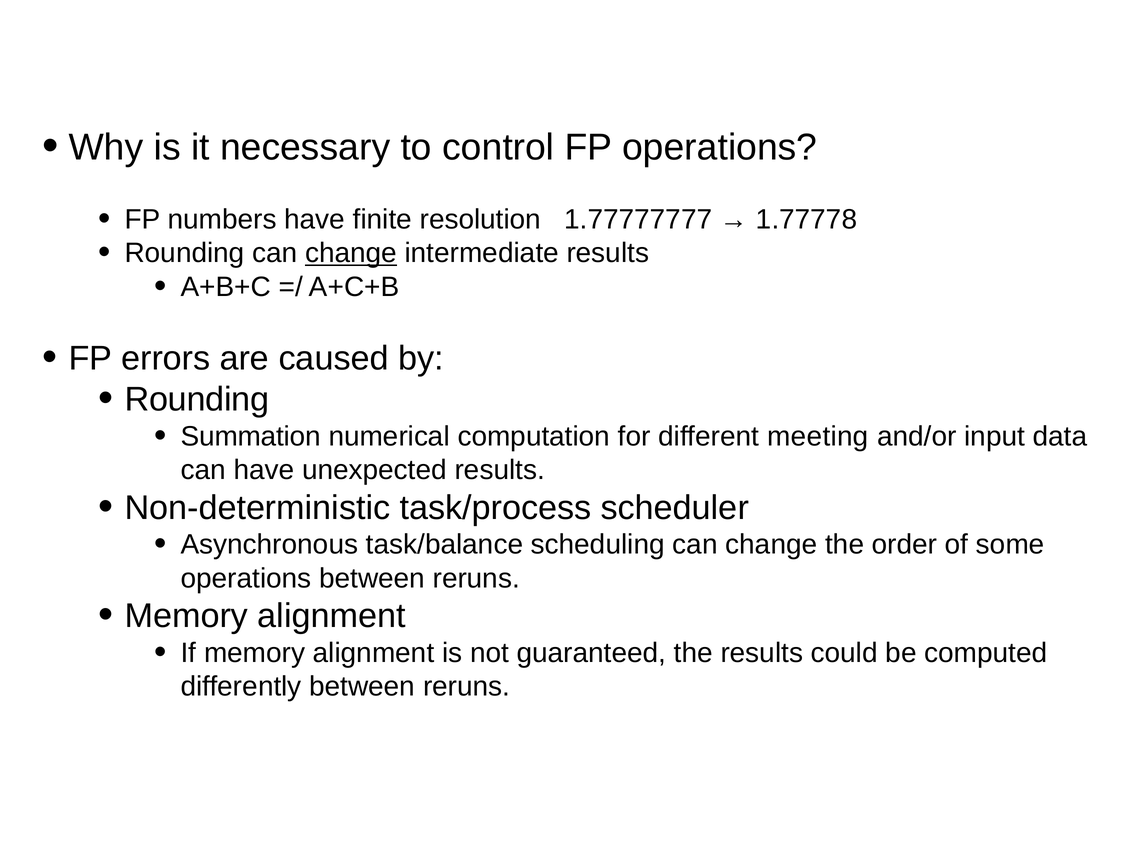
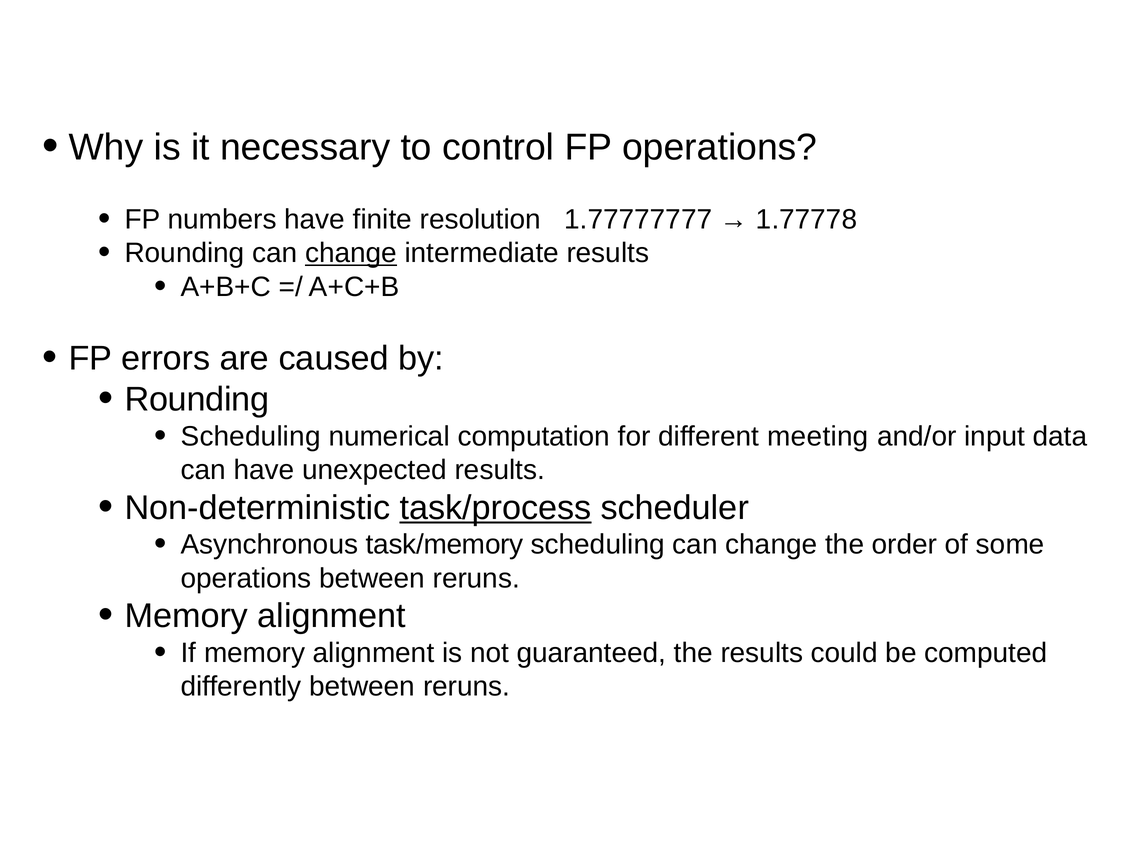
Summation: Summation -> Scheduling (251, 436)
task/process underline: none -> present (496, 508)
task/balance: task/balance -> task/memory (445, 544)
